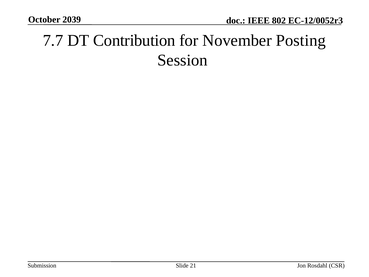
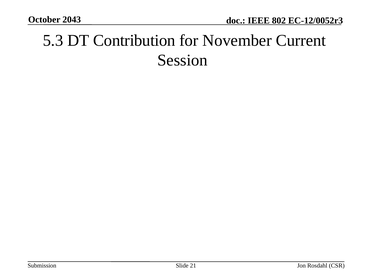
2039: 2039 -> 2043 (72, 20)
7.7: 7.7 -> 5.3 (53, 40)
Posting: Posting -> Current (301, 40)
